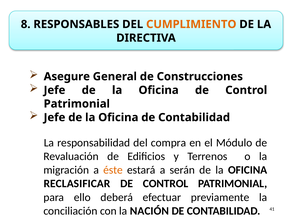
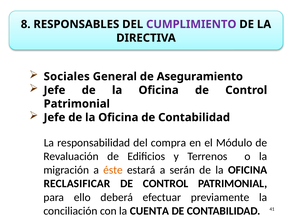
CUMPLIMIENTO colour: orange -> purple (191, 24)
Asegure: Asegure -> Sociales (67, 77)
Construcciones: Construcciones -> Aseguramiento (200, 77)
NACIÓN: NACIÓN -> CUENTA (149, 211)
